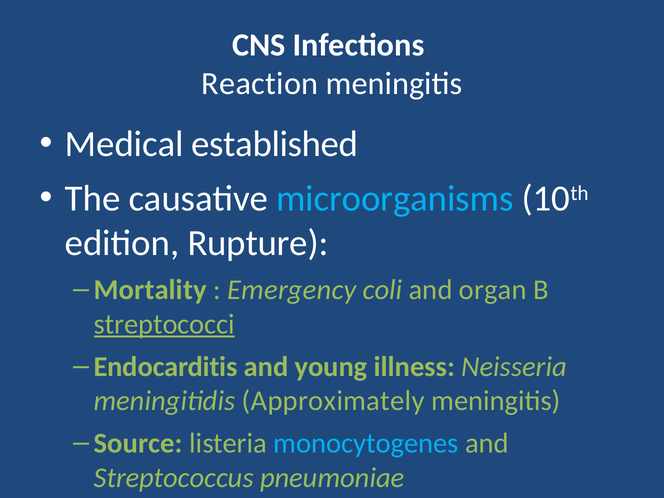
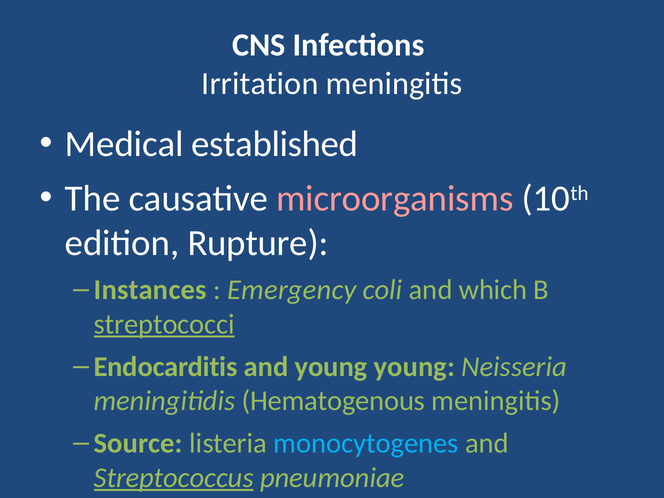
Reaction: Reaction -> Irritation (260, 84)
microorganisms colour: light blue -> pink (395, 199)
Mortality: Mortality -> Instances (150, 290)
organ: organ -> which (493, 290)
young illness: illness -> young (414, 367)
Approximately: Approximately -> Hematogenous (333, 401)
Streptococcus underline: none -> present (174, 478)
